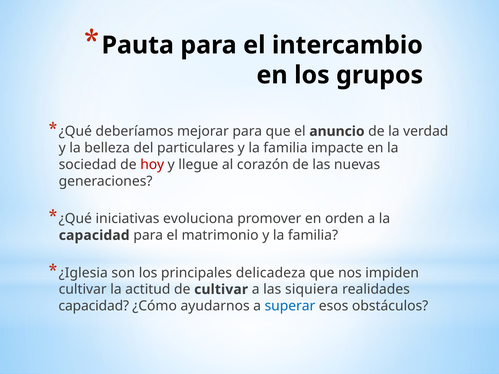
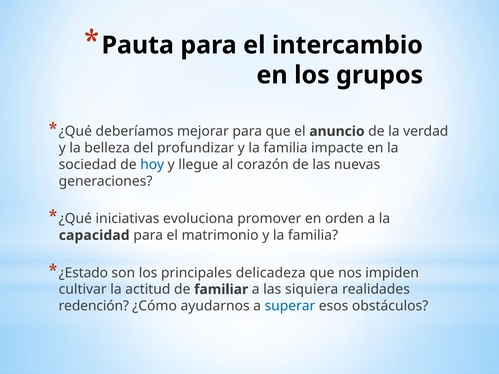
particulares: particulares -> profundizar (196, 148)
hoy colour: red -> blue (152, 165)
¿Iglesia: ¿Iglesia -> ¿Estado (83, 273)
de cultivar: cultivar -> familiar (221, 290)
capacidad: capacidad -> redención (94, 306)
